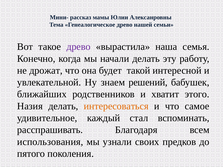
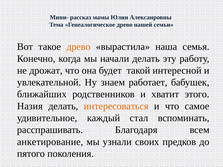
древо colour: purple -> orange (79, 47)
решений: решений -> работает (148, 82)
использования: использования -> анкетирование (50, 142)
